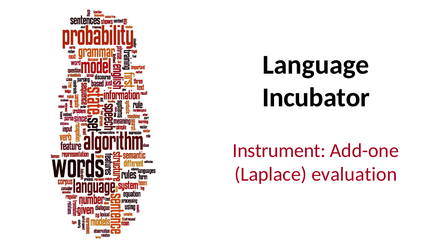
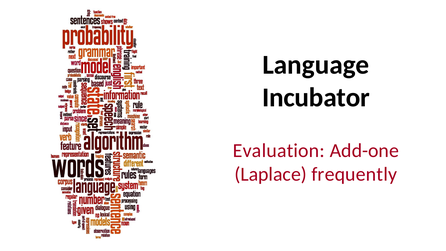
Instrument: Instrument -> Evaluation (279, 150)
evaluation: evaluation -> frequently (354, 174)
